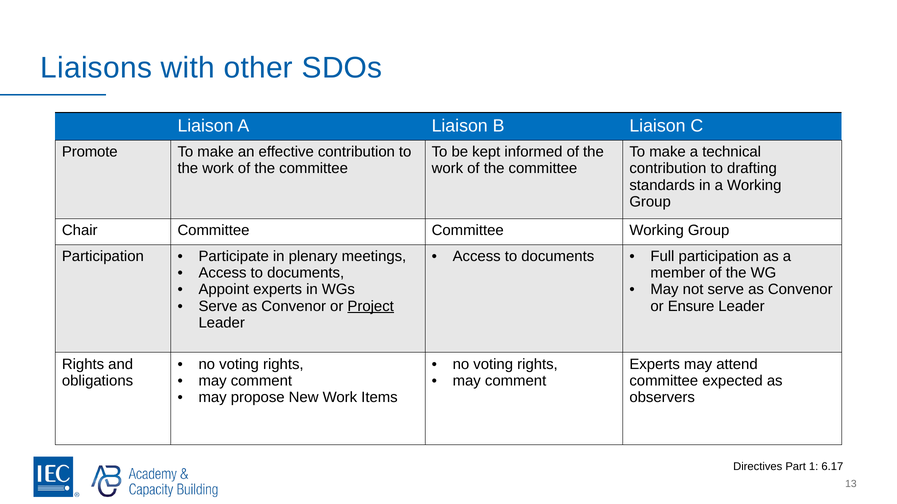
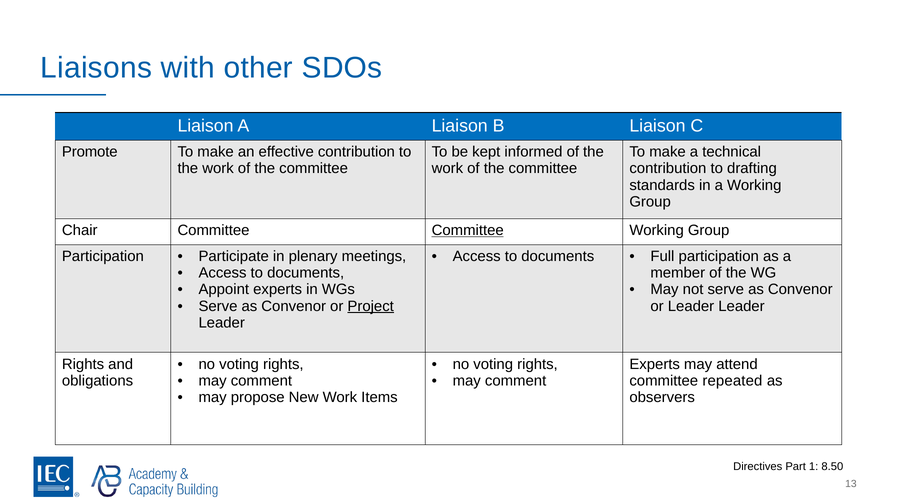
Committee underline: none -> present (468, 231)
or Ensure: Ensure -> Leader (691, 306)
expected: expected -> repeated (732, 381)
6.17: 6.17 -> 8.50 (832, 467)
